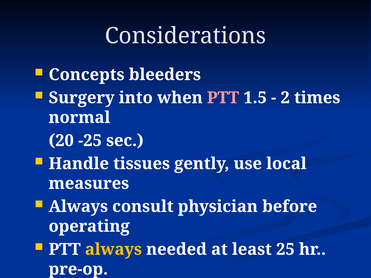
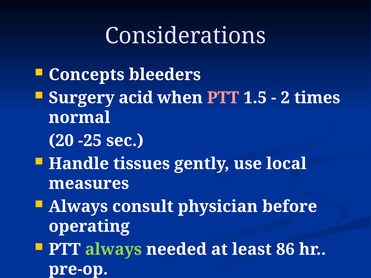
into: into -> acid (136, 98)
always colour: yellow -> light green (113, 250)
25: 25 -> 86 (285, 250)
